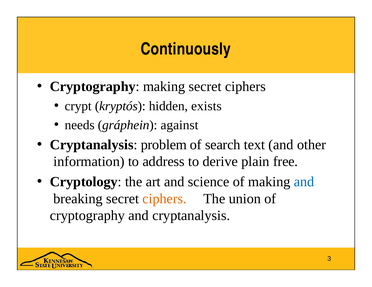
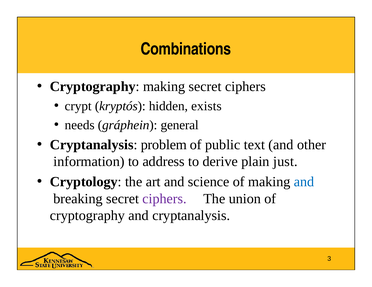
Continuously: Continuously -> Combinations (186, 49)
against: against -> general (180, 125)
search: search -> public (223, 145)
free: free -> just (285, 162)
ciphers colour: orange -> purple (165, 199)
